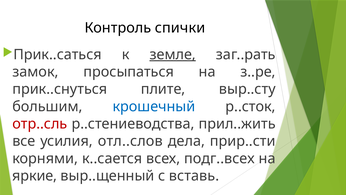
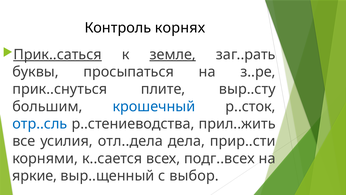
спички: спички -> корнях (180, 28)
Прик..саться underline: none -> present (58, 54)
замок: замок -> буквы (35, 72)
отр..сль colour: red -> blue (40, 124)
отл..слов: отл..слов -> отл..дела (130, 141)
вставь: вставь -> выбор (194, 176)
